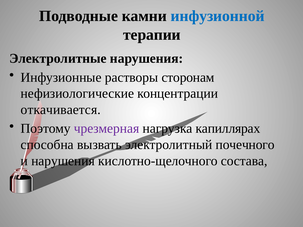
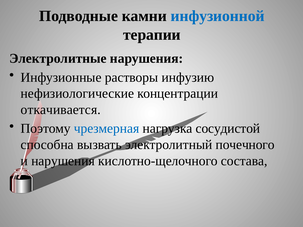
сторонам: сторонам -> инфузию (188, 77)
чрезмерная colour: purple -> blue (107, 129)
капиллярах: капиллярах -> сосудистой (228, 129)
